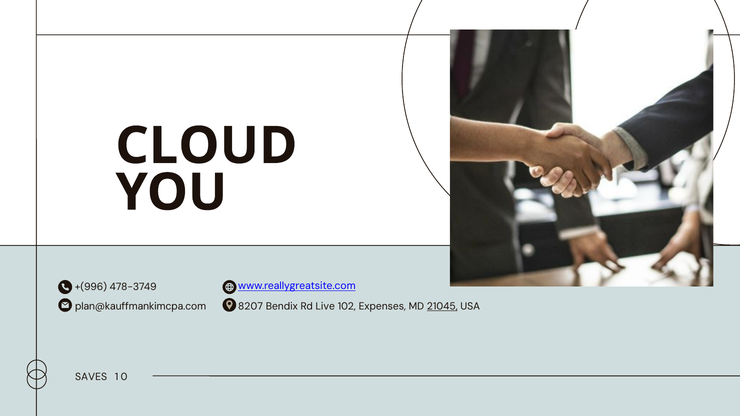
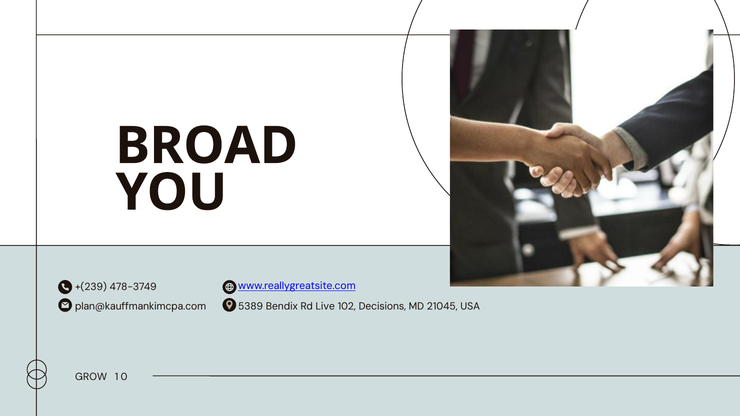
CLOUD: CLOUD -> BROAD (207, 146)
+(996: +(996 -> +(239 (91, 287)
8207: 8207 -> 5389 (251, 306)
Expenses: Expenses -> Decisions (382, 306)
21045 underline: present -> none (442, 306)
SAVES: SAVES -> GROW (91, 377)
